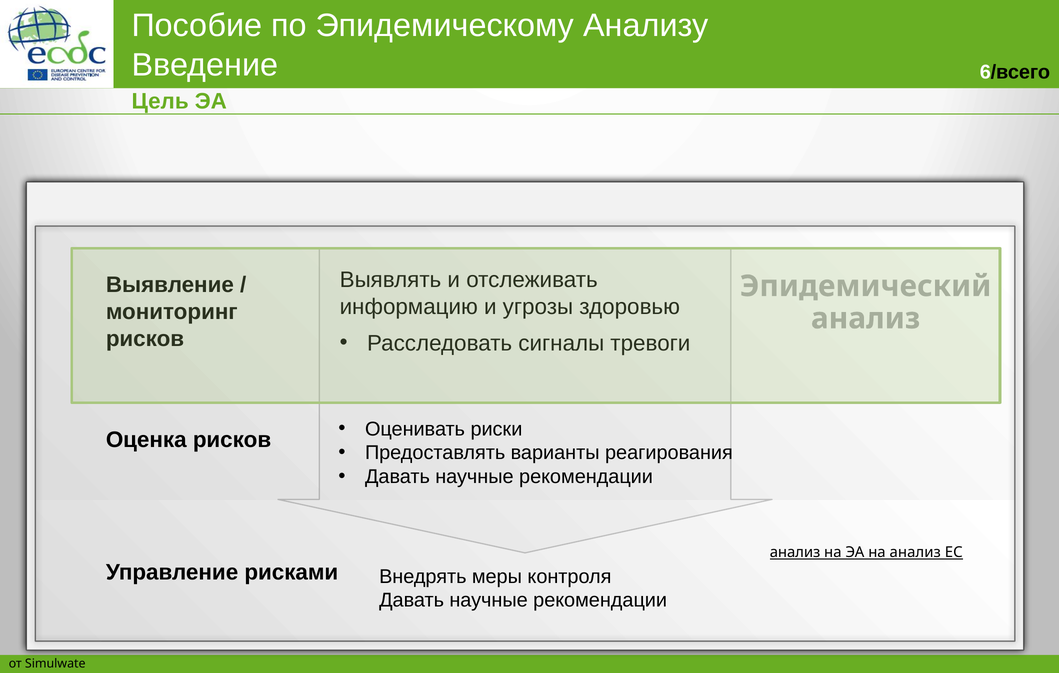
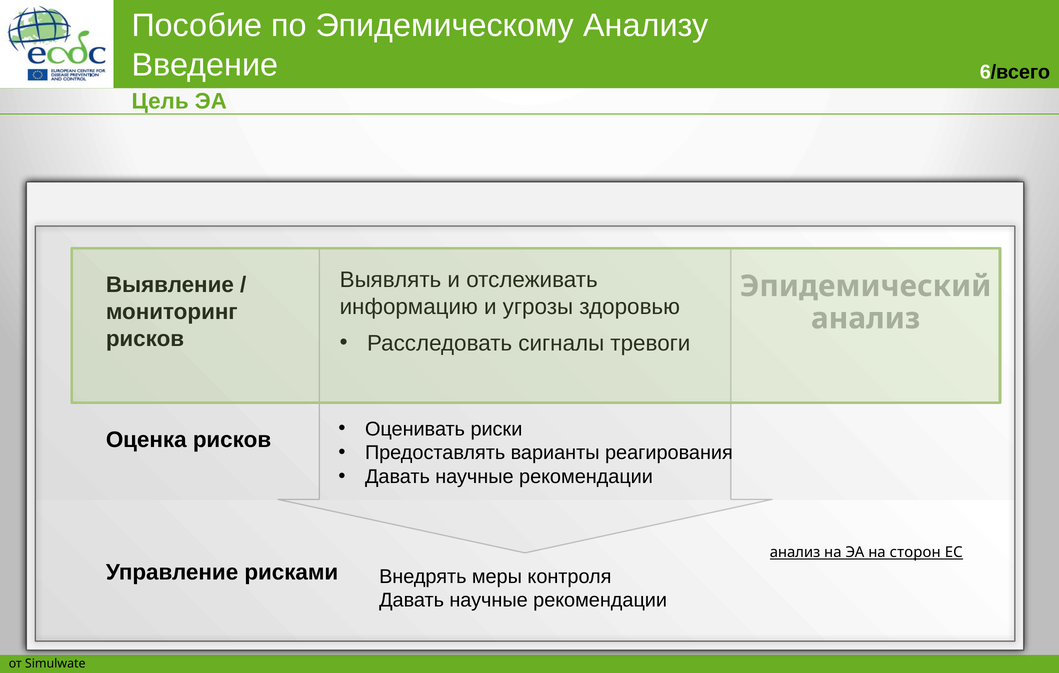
на анализ: анализ -> сторон (915, 552)
